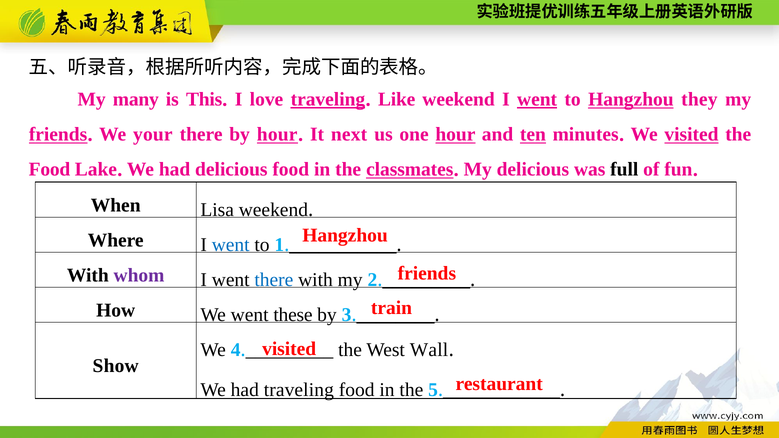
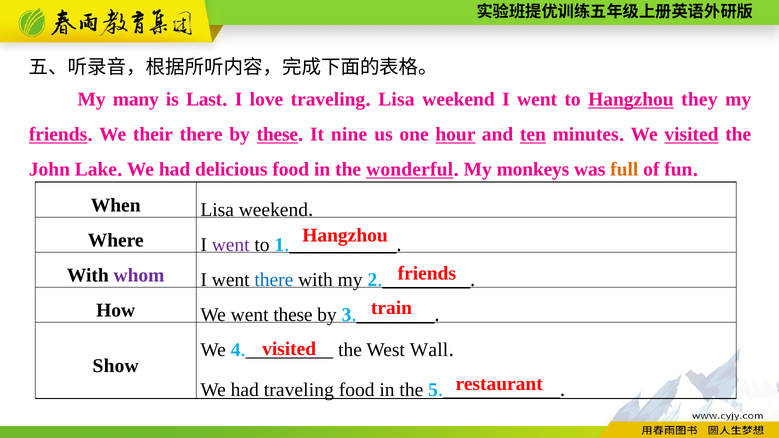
This: This -> Last (204, 100)
traveling underline: present -> none (328, 100)
Like: Like -> Lisa (396, 100)
went underline: present -> none (537, 100)
your: your -> their (153, 135)
by hour: hour -> these (277, 135)
next: next -> nine (349, 135)
Food: Food -> John (49, 170)
classmates: classmates -> wonderful (410, 170)
My delicious: delicious -> monkeys (533, 170)
full colour: black -> orange (624, 170)
went colour: blue -> purple (231, 245)
